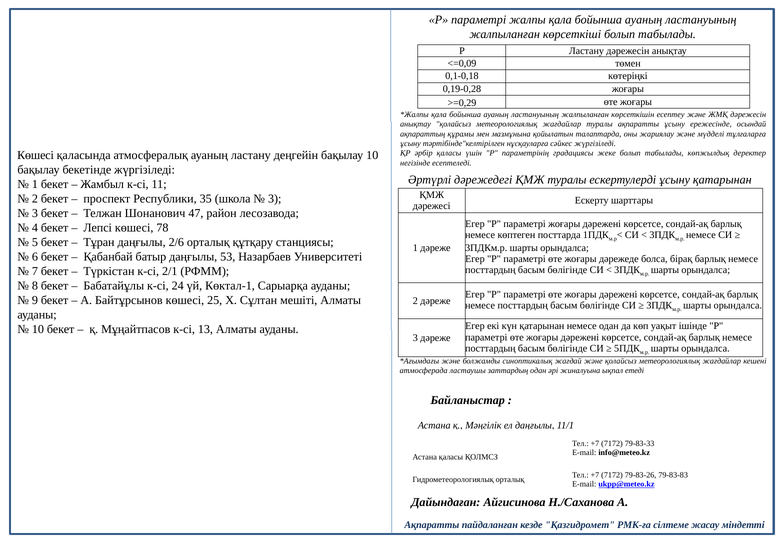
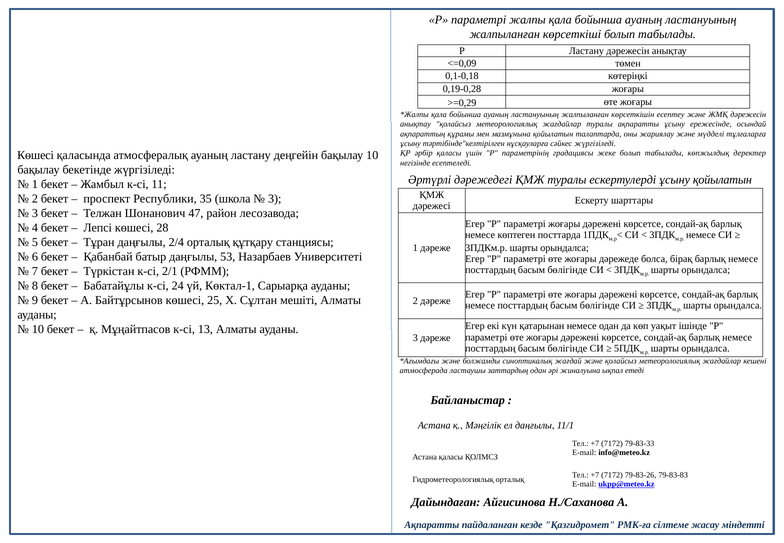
ұсыну қатарынан: қатарынан -> қойылатын (722, 180)
78: 78 -> 28 (162, 228)
2/6: 2/6 -> 2/4 (176, 242)
